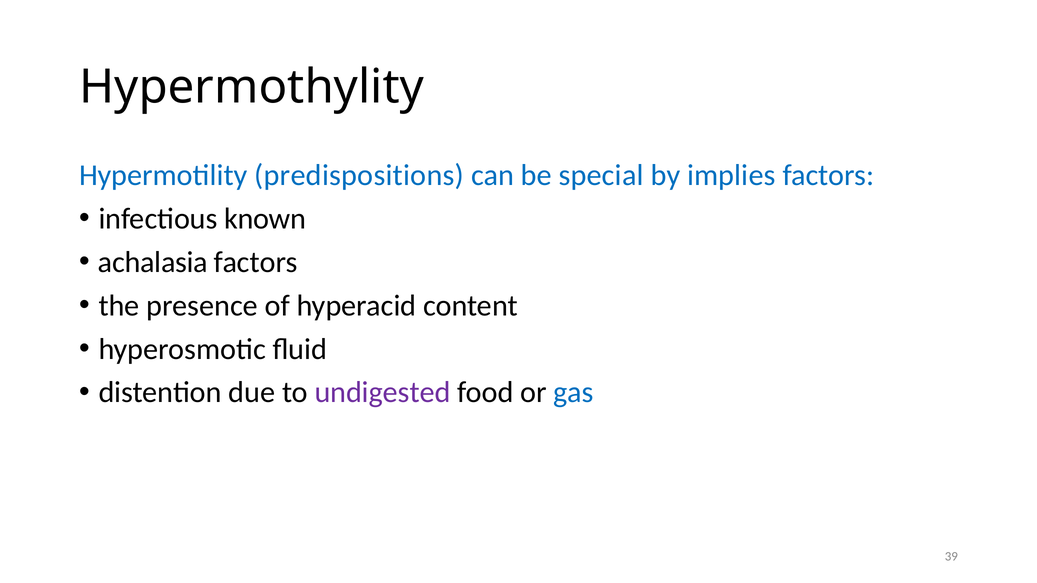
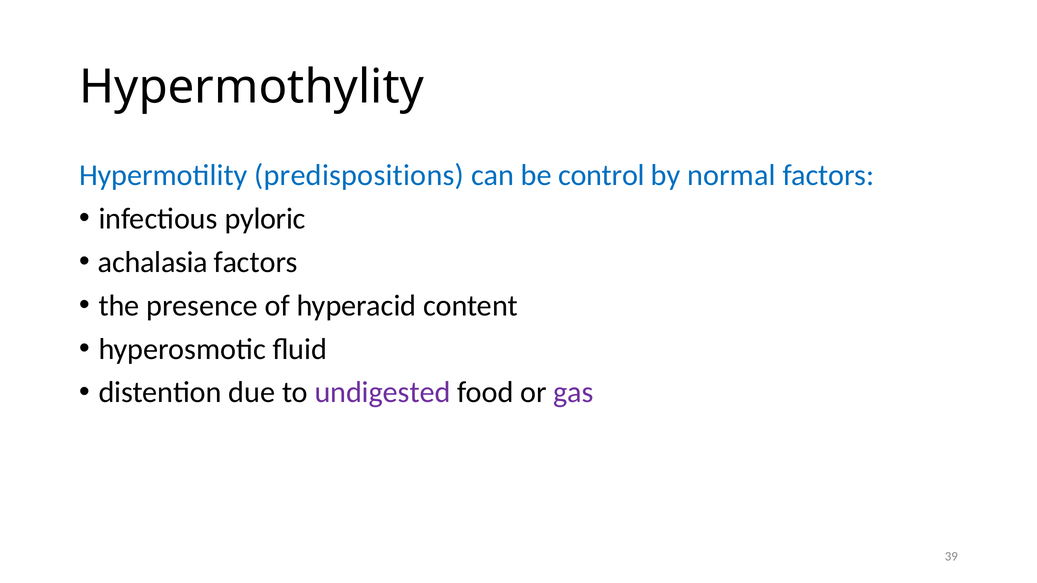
special: special -> control (601, 175)
implies: implies -> normal (731, 175)
known: known -> pyloric (265, 219)
gas colour: blue -> purple (573, 393)
